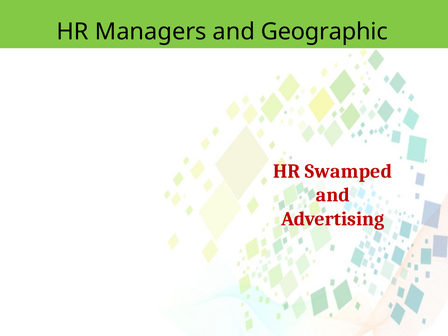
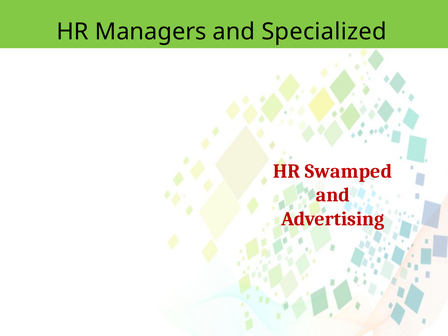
Geographic: Geographic -> Specialized (324, 32)
